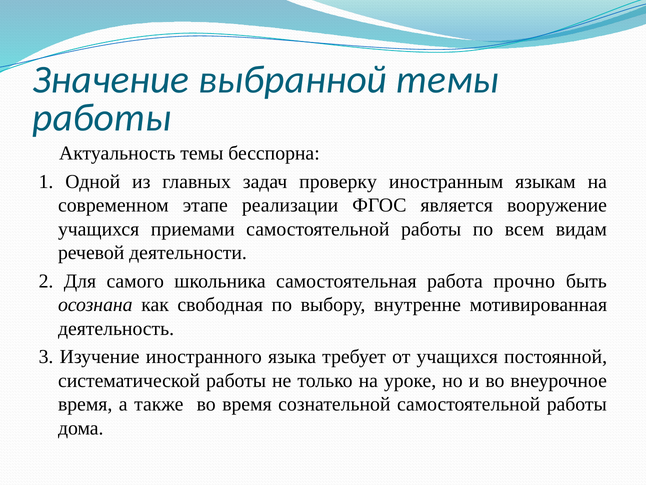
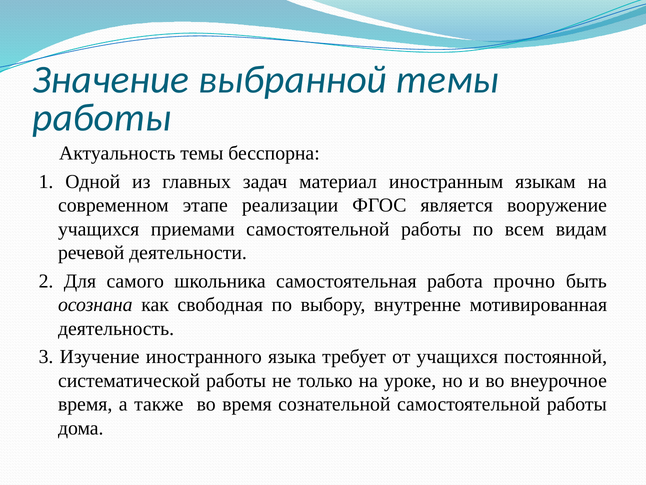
проверку: проверку -> материал (338, 181)
